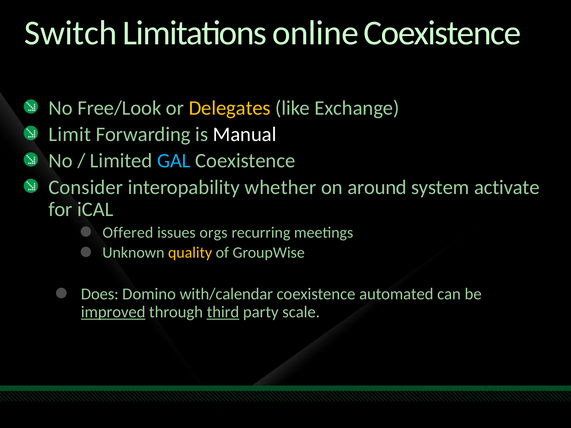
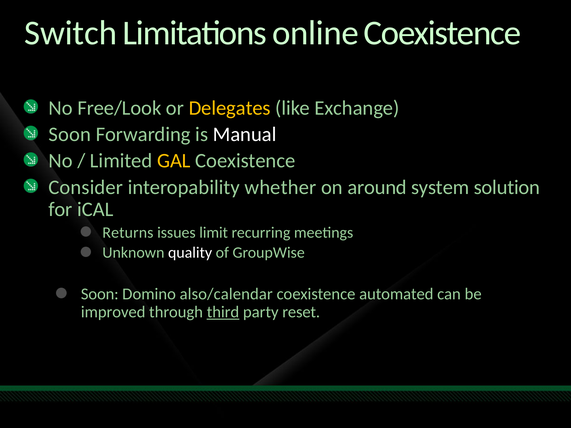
Limit: Limit -> Soon (70, 134)
GAL colour: light blue -> yellow (174, 161)
activate: activate -> solution (507, 187)
Offered: Offered -> Returns (128, 233)
orgs: orgs -> limit (214, 233)
quality colour: yellow -> white (190, 253)
Does: Does -> Soon (100, 294)
with/calendar: with/calendar -> also/calendar (226, 294)
improved underline: present -> none (113, 312)
scale: scale -> reset (301, 312)
